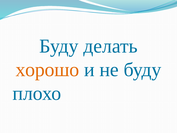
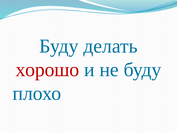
хорошо colour: orange -> red (47, 70)
